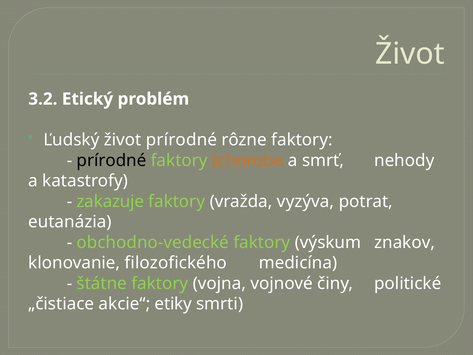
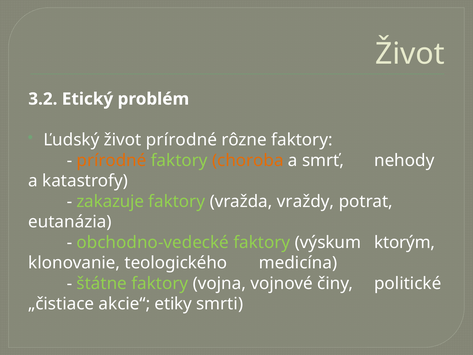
prírodné colour: black -> orange (112, 160)
vyzýva: vyzýva -> vraždy (306, 201)
znakov: znakov -> ktorým (405, 242)
filozofického: filozofického -> teologického (176, 263)
